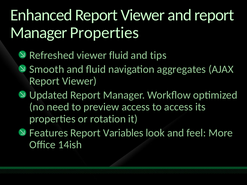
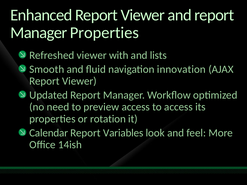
viewer fluid: fluid -> with (119, 55)
tips: tips -> lists (158, 55)
aggregates: aggregates -> innovation (181, 69)
Features: Features -> Calendar (49, 133)
